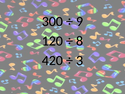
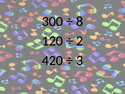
9: 9 -> 8 (80, 21)
8: 8 -> 2 (80, 41)
